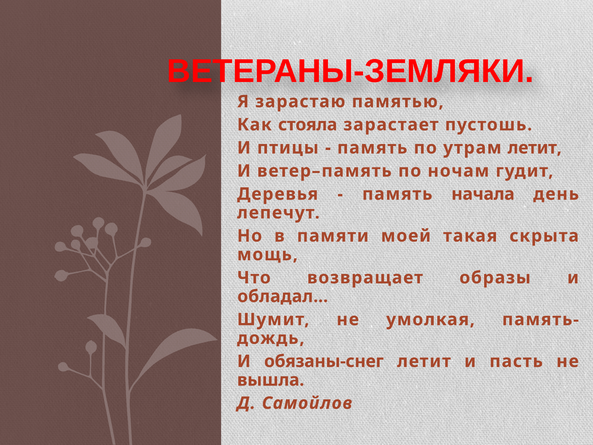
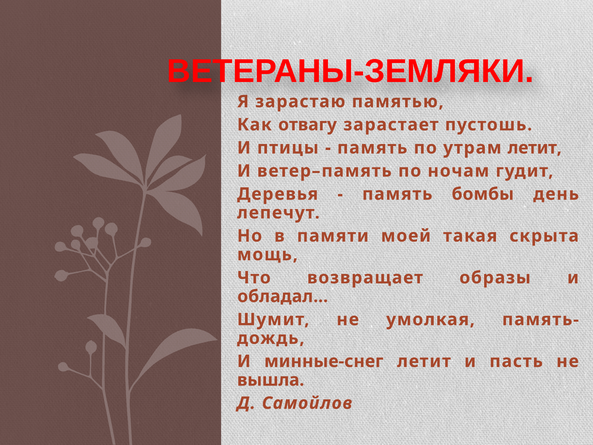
стояла: стояла -> отвагу (308, 125)
начала: начала -> бомбы (483, 194)
обязаны-снег: обязаны-снег -> минные-снег (324, 361)
